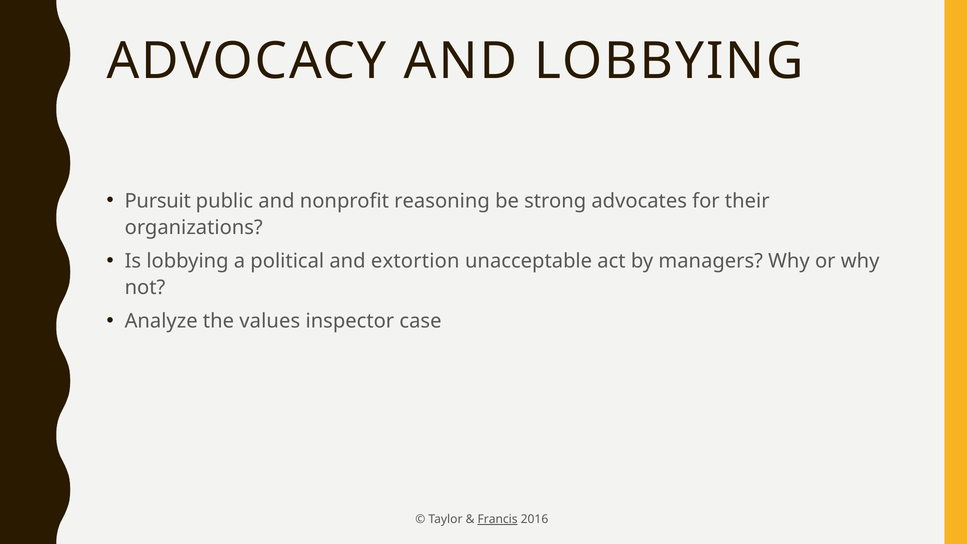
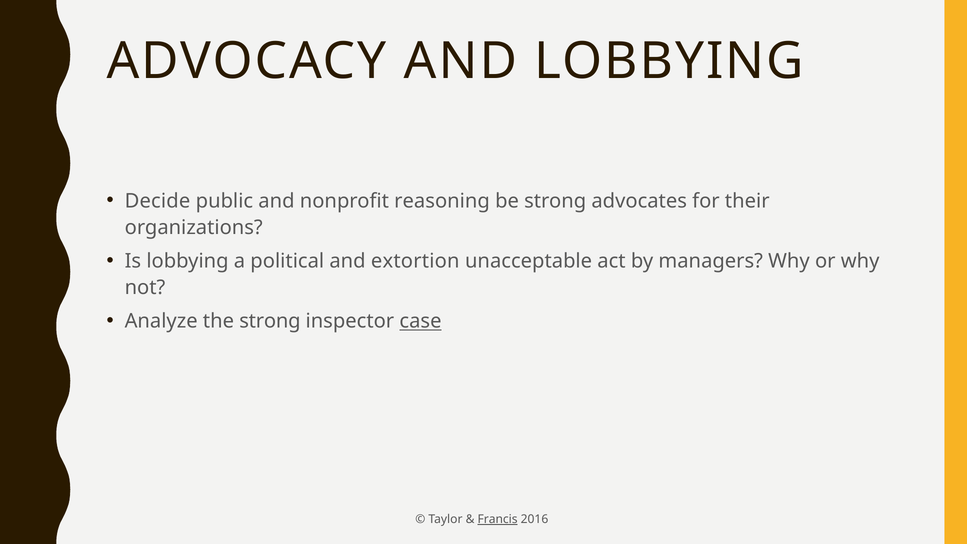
Pursuit: Pursuit -> Decide (157, 201)
the values: values -> strong (270, 321)
case underline: none -> present (420, 321)
